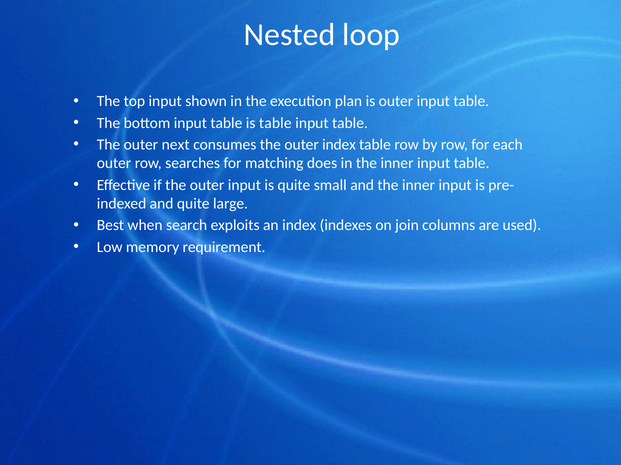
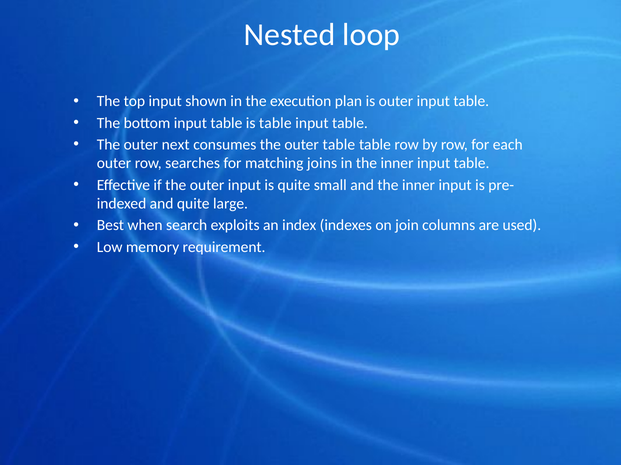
outer index: index -> table (339, 145)
does: does -> joins (322, 164)
